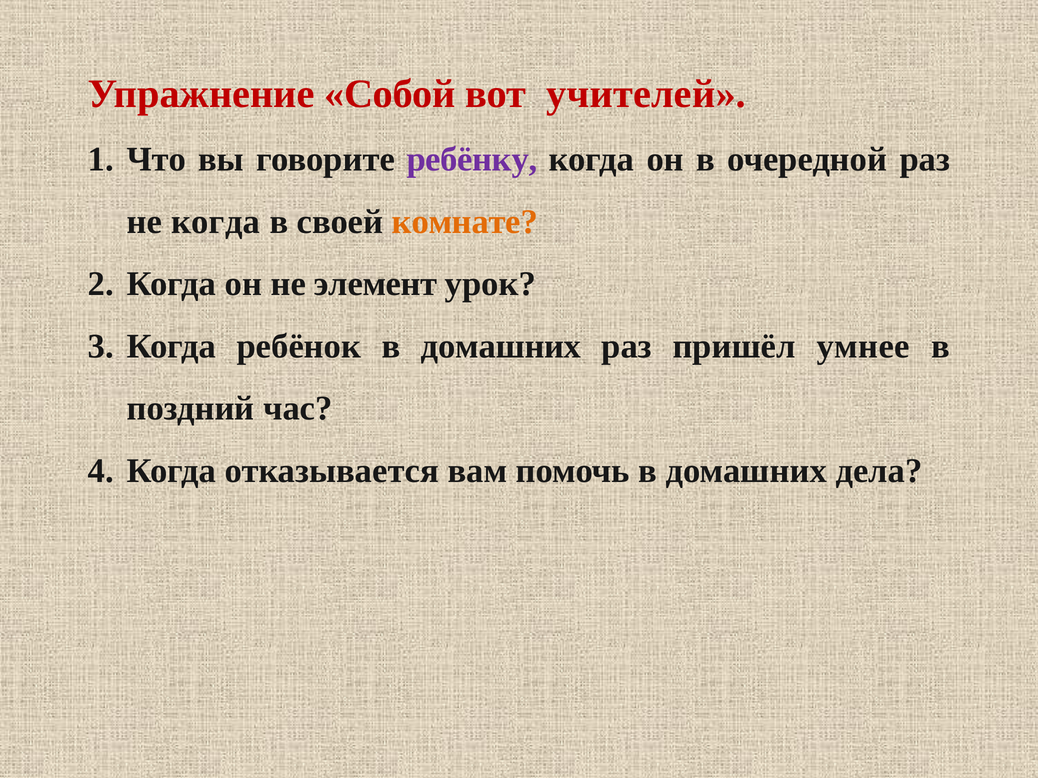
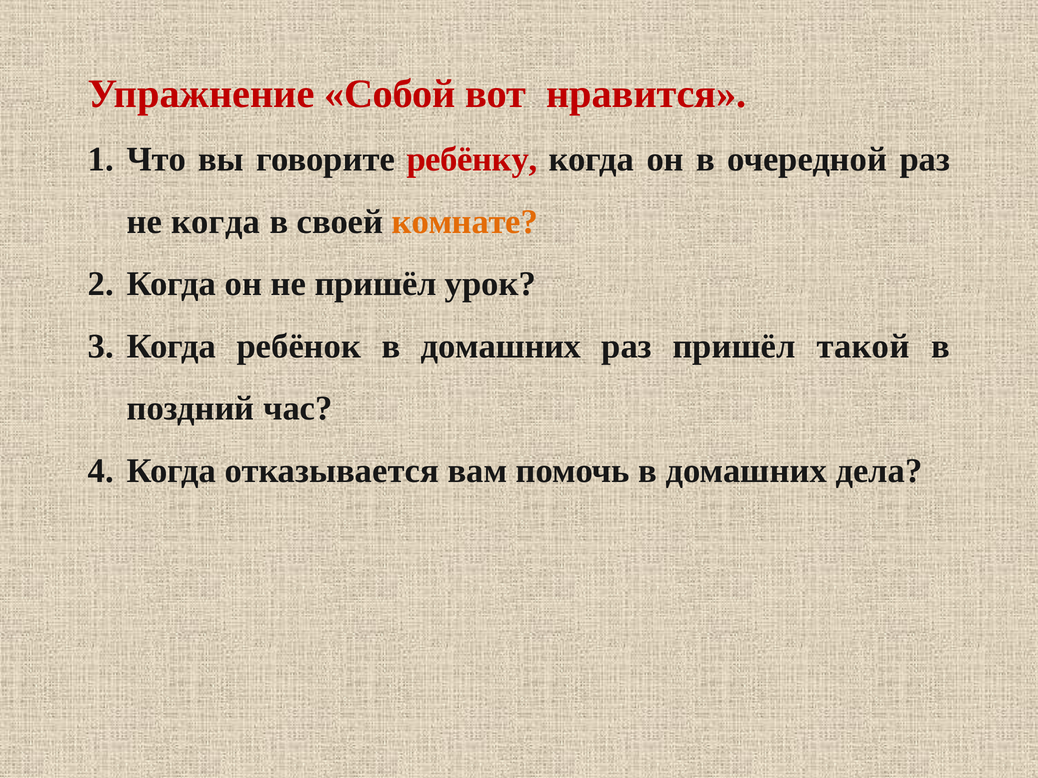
учителей: учителей -> нравится (646, 94)
ребёнку colour: purple -> red (472, 160)
не элемент: элемент -> пришёл (376, 284)
умнее: умнее -> такой (863, 346)
